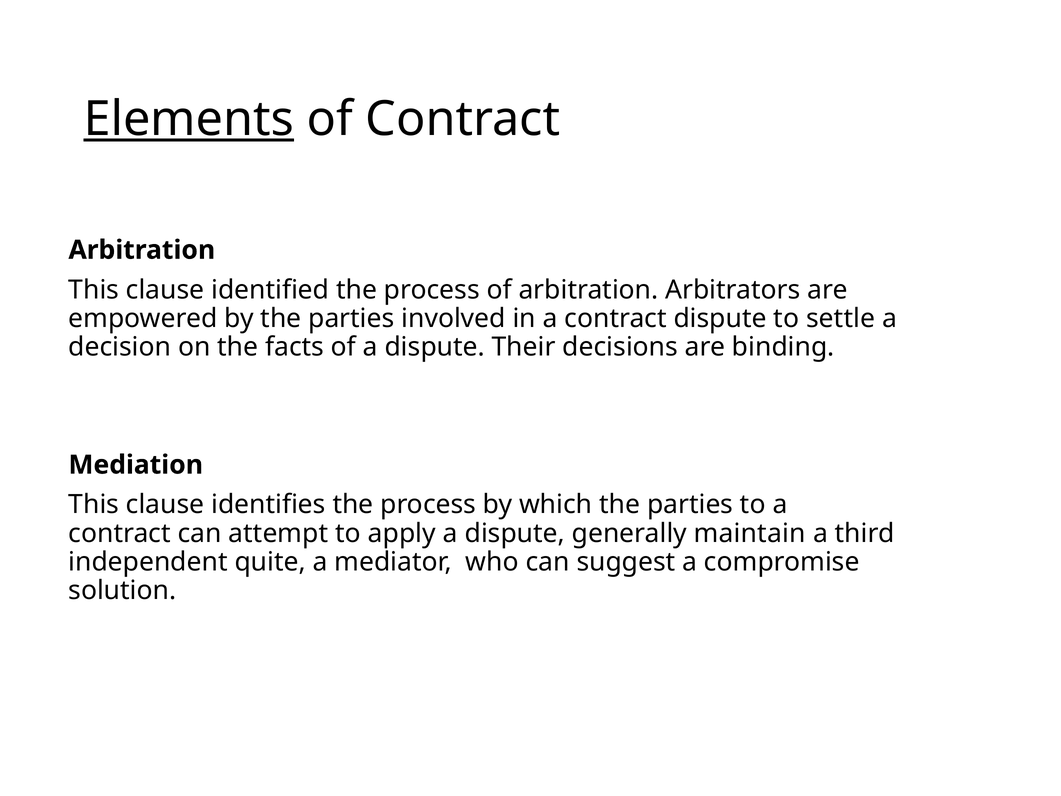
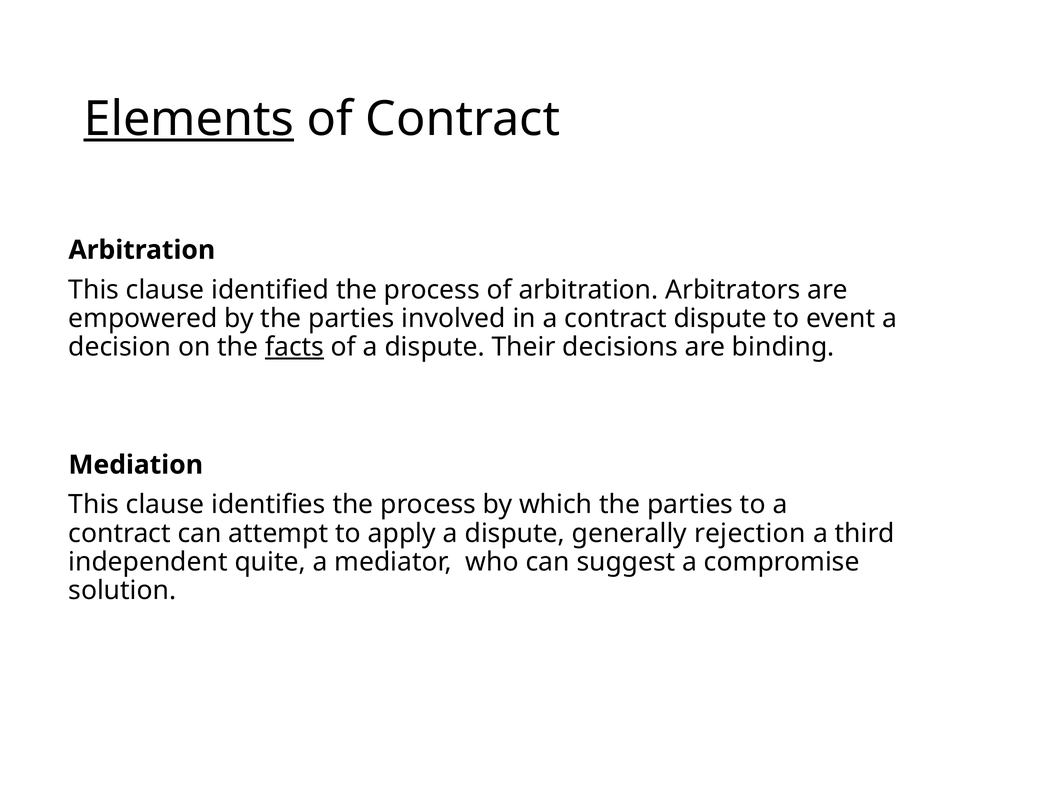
settle: settle -> event (841, 318)
facts underline: none -> present (295, 347)
maintain: maintain -> rejection (750, 533)
